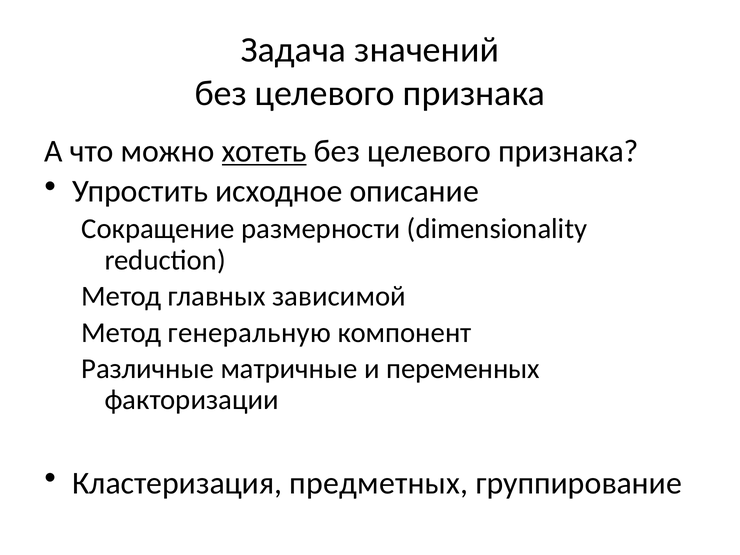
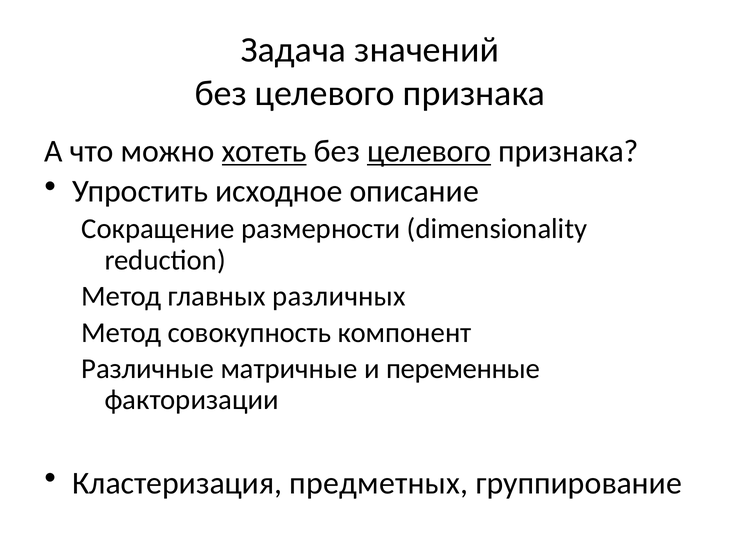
целевого underline: none -> present (429, 151)
зависимой: зависимой -> различных (339, 296)
генеральную: генеральную -> совокупность (250, 333)
переменных: переменных -> переменные (463, 369)
